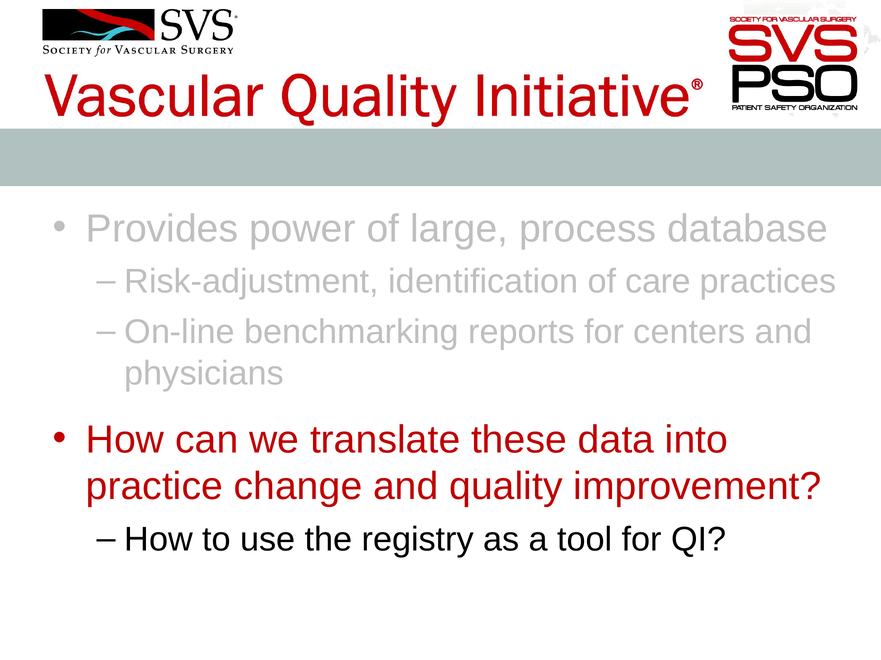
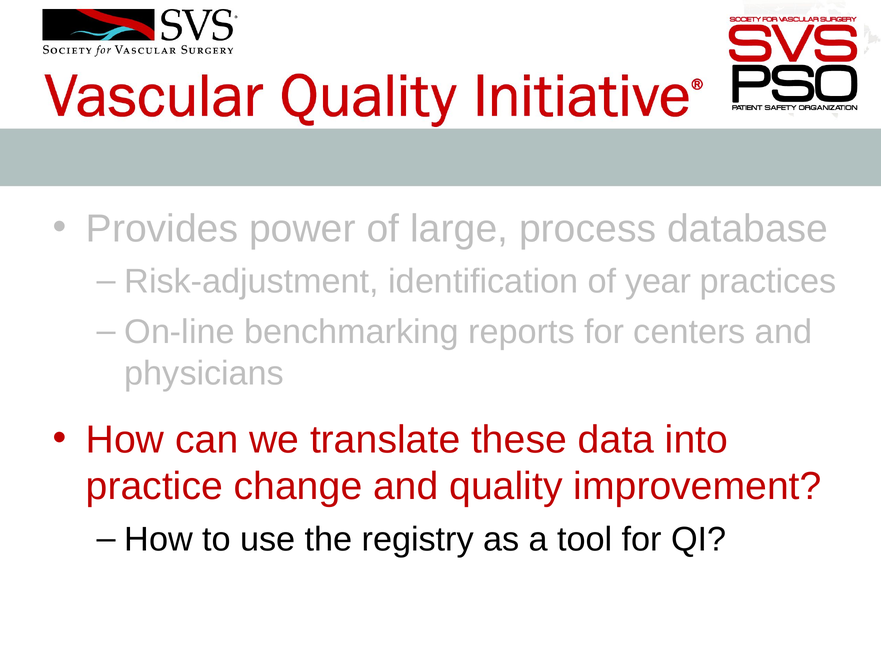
care: care -> year (658, 282)
